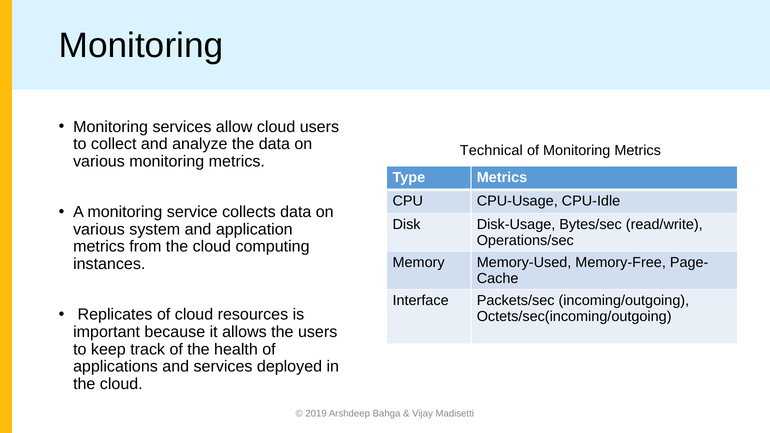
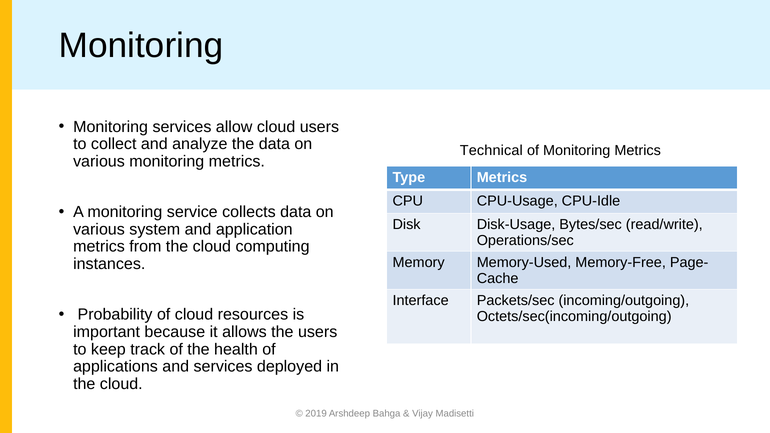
Replicates: Replicates -> Probability (115, 315)
